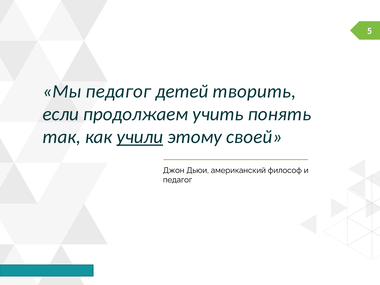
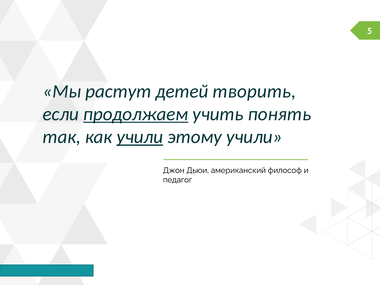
Мы педагог: педагог -> растут (118, 91)
продолжаем underline: none -> present (136, 114)
этому своей: своей -> учили (254, 137)
